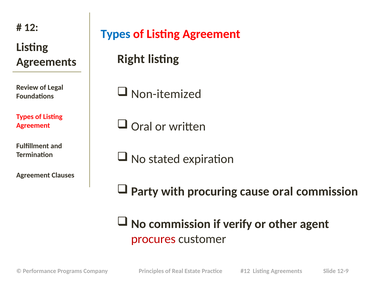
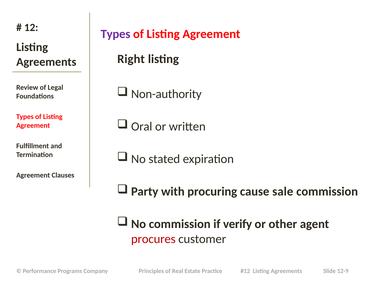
Types colour: blue -> purple (115, 34)
Non-itemized: Non-itemized -> Non-authority (166, 94)
cause oral: oral -> sale (283, 192)
